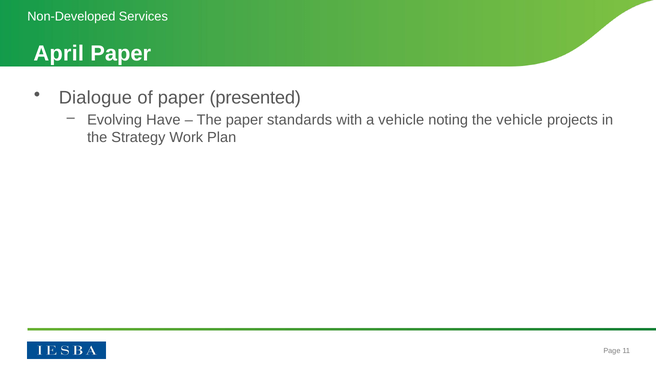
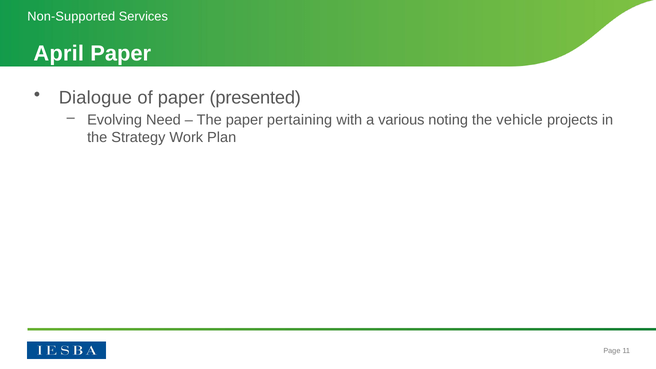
Non-Developed: Non-Developed -> Non-Supported (71, 17)
Have: Have -> Need (163, 120)
standards: standards -> pertaining (300, 120)
a vehicle: vehicle -> various (401, 120)
